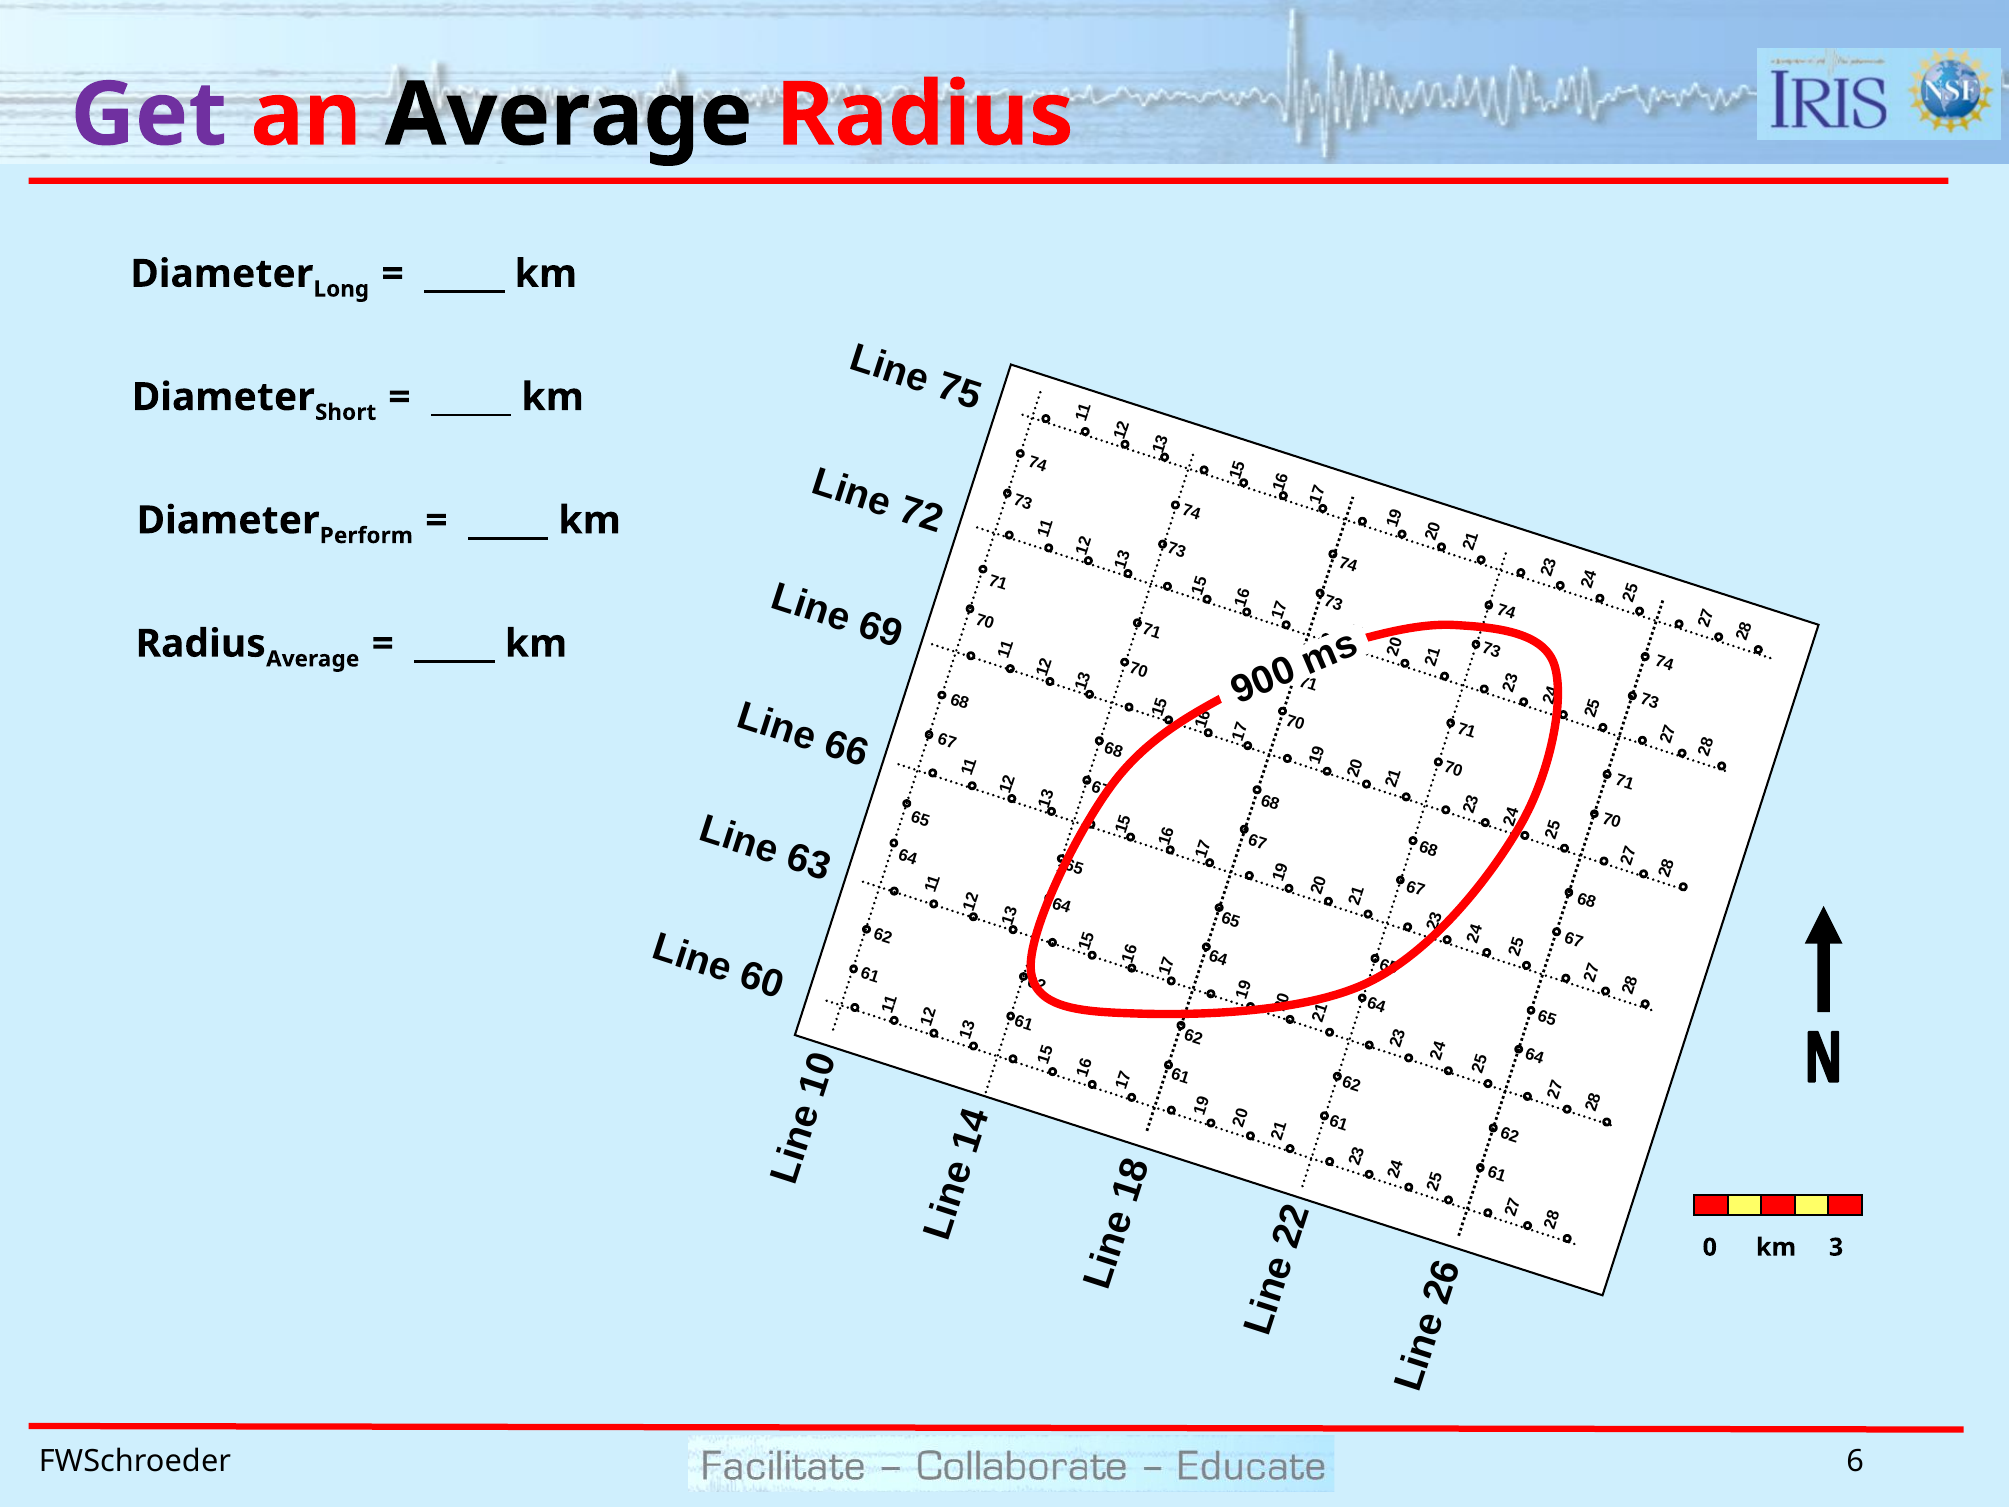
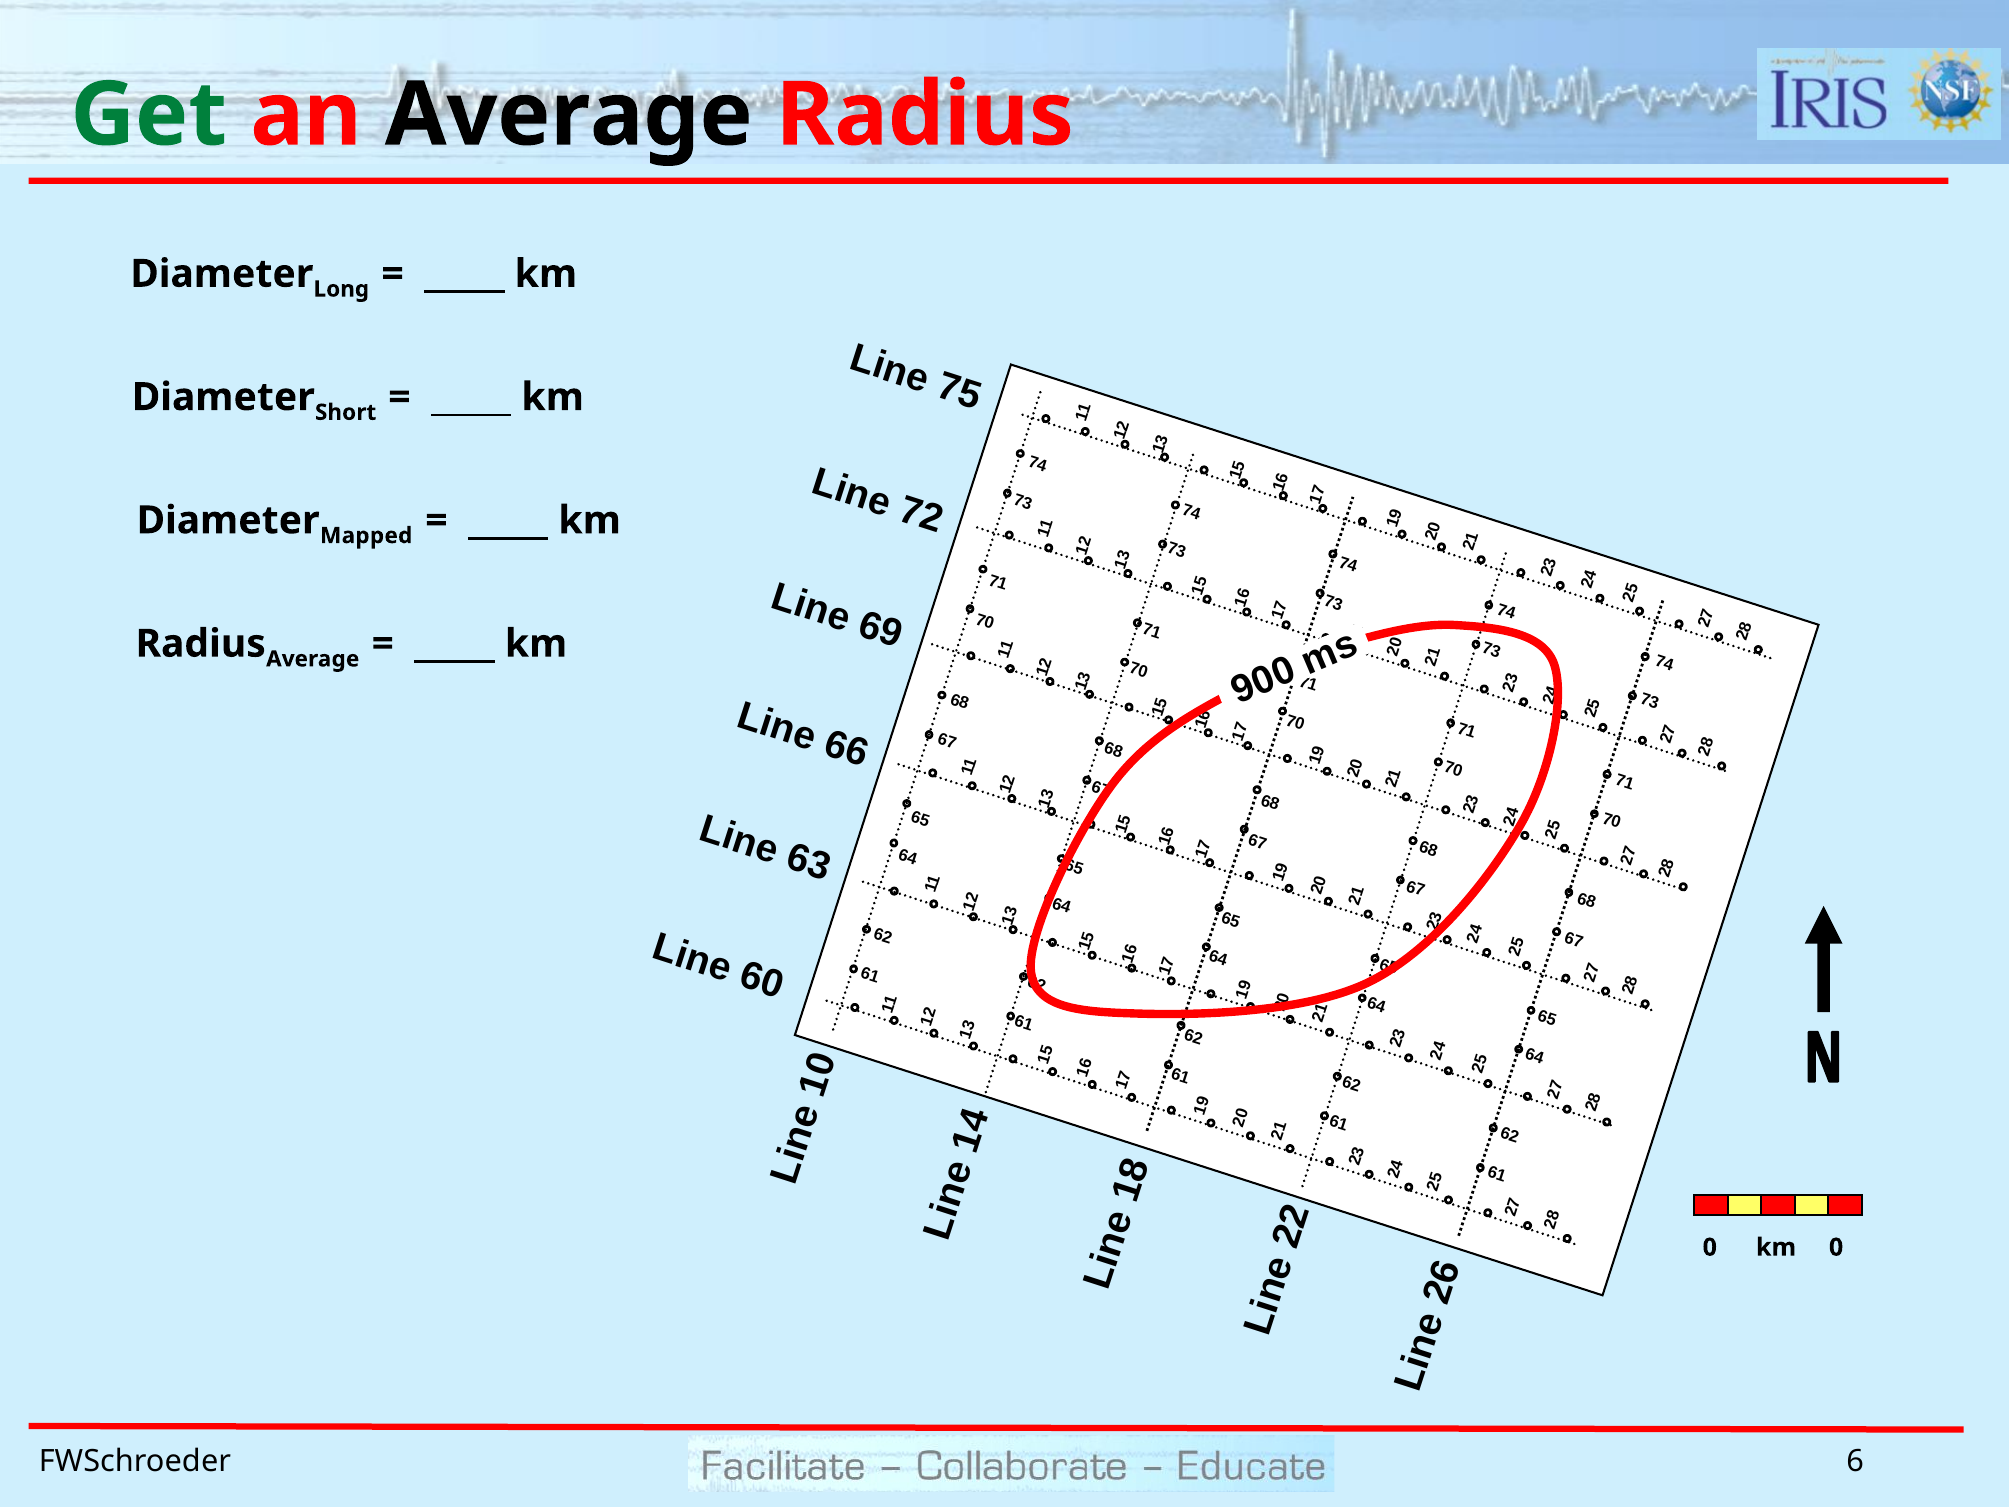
Get colour: purple -> green (149, 115)
Perform: Perform -> Mapped (366, 536)
km 3: 3 -> 0 (1836, 1247)
